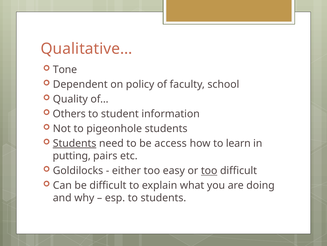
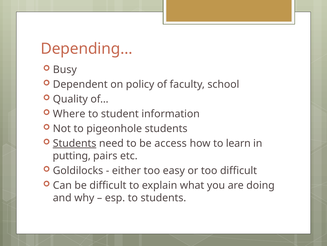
Qualitative…: Qualitative… -> Depending… (87, 49)
Tone: Tone -> Busy (65, 69)
Others: Others -> Where (69, 114)
too underline: present -> none (209, 170)
